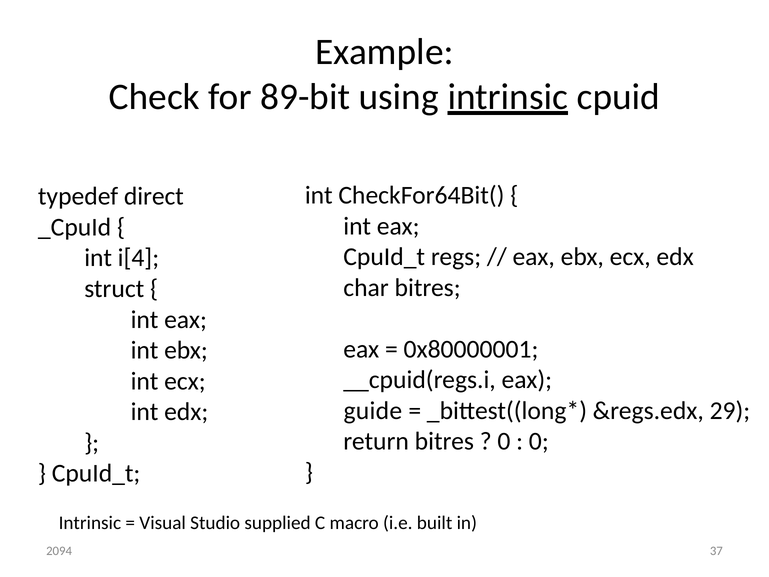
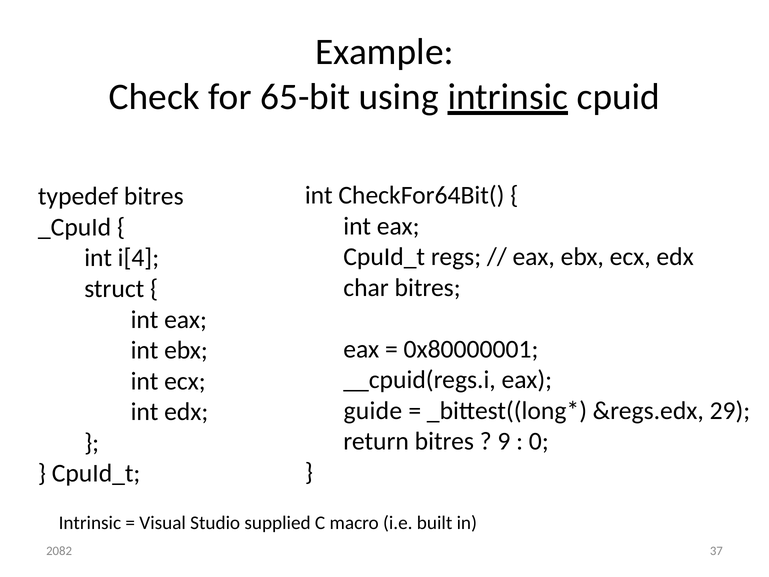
89-bit: 89-bit -> 65-bit (305, 97)
typedef direct: direct -> bitres (154, 196)
0: 0 -> 9 (504, 441)
2094: 2094 -> 2082 (59, 551)
